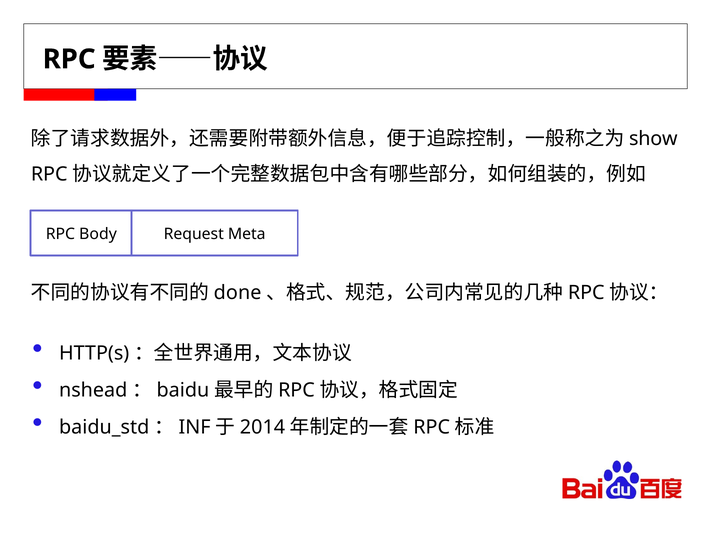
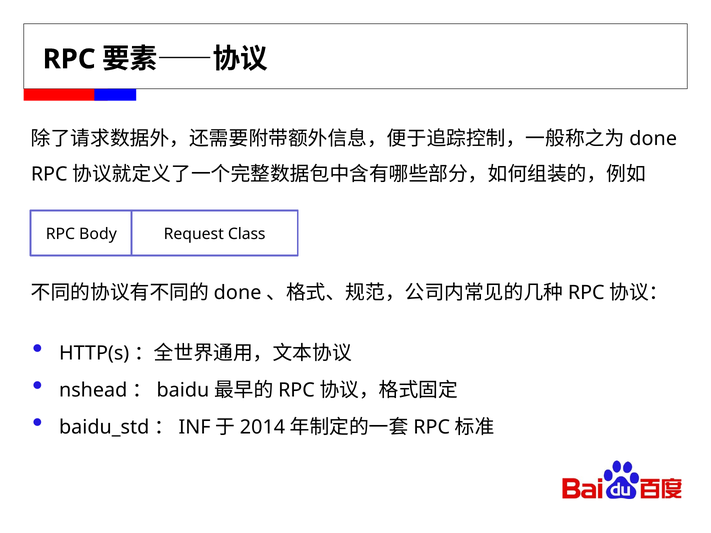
show: show -> done (653, 139)
Meta: Meta -> Class (247, 234)
